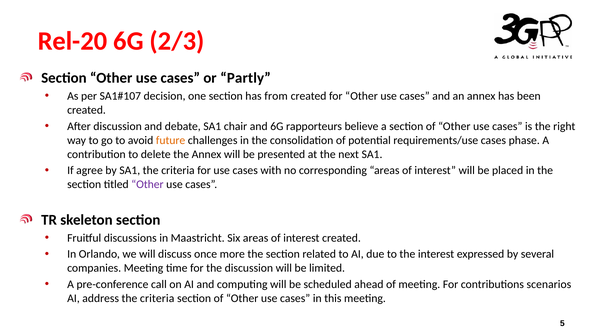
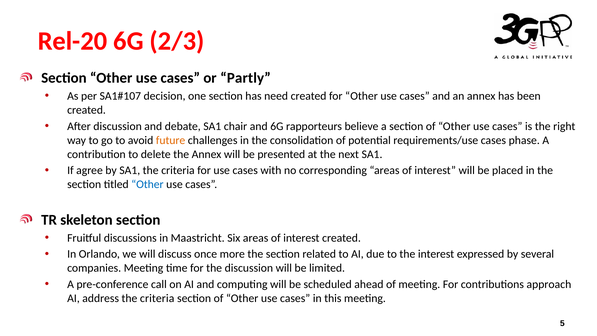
from: from -> need (276, 96)
Other colour: purple -> blue (147, 184)
scenarios: scenarios -> approach (549, 284)
